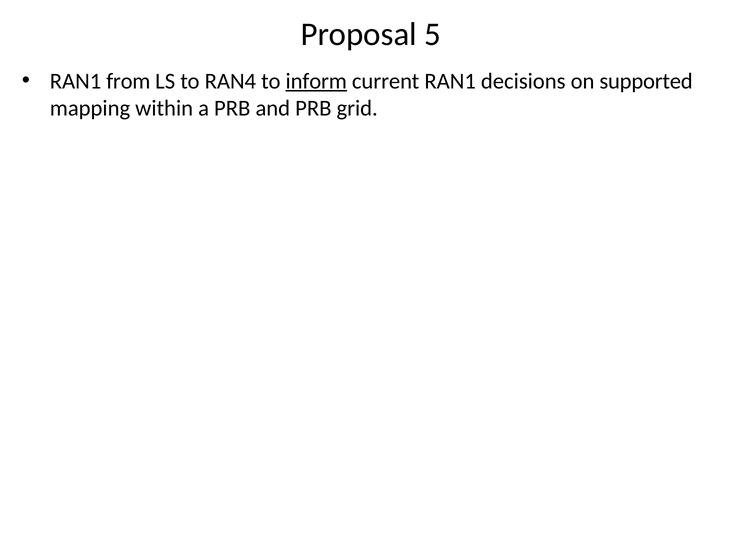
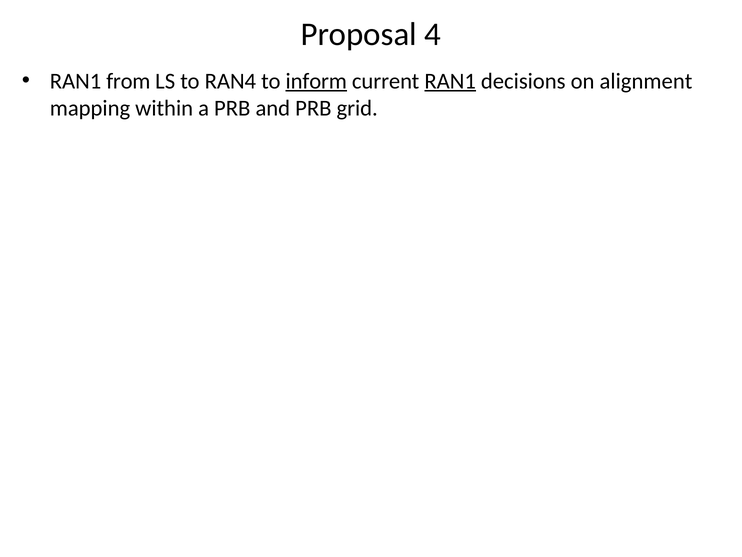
5: 5 -> 4 (433, 35)
RAN1 underline: none -> present (450, 81)
supported: supported -> alignment (646, 81)
